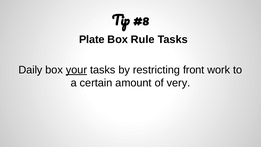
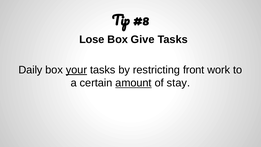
Plate: Plate -> Lose (92, 39)
Rule: Rule -> Give (143, 39)
amount underline: none -> present (133, 83)
very: very -> stay (178, 83)
